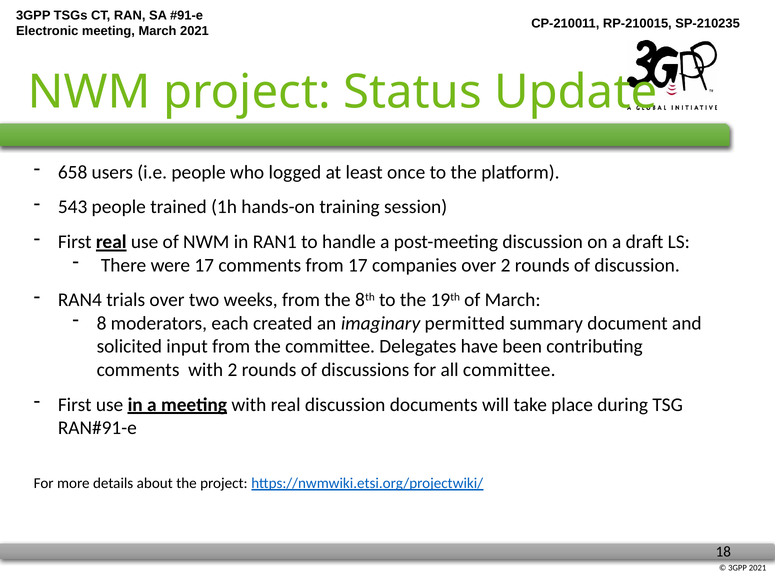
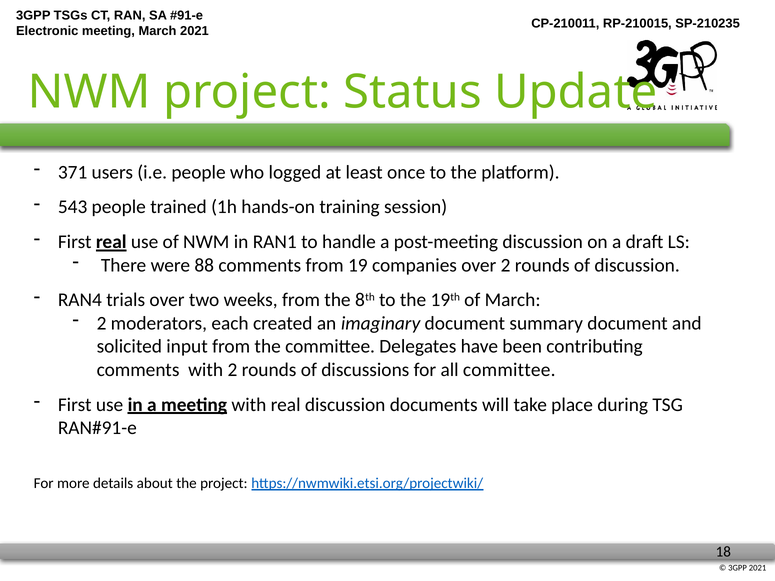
658: 658 -> 371 (73, 172)
were 17: 17 -> 88 (204, 265)
from 17: 17 -> 19 (358, 265)
8: 8 -> 2 (102, 323)
imaginary permitted: permitted -> document (465, 323)
